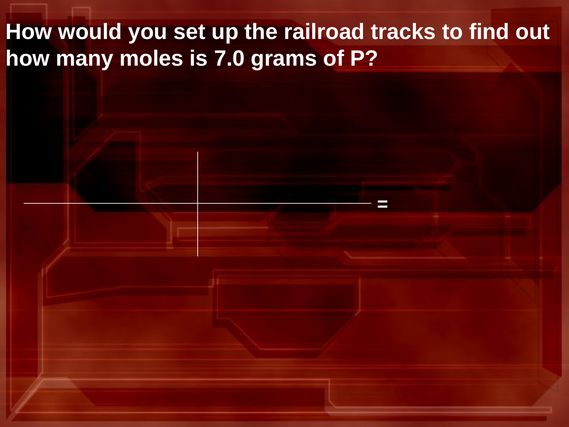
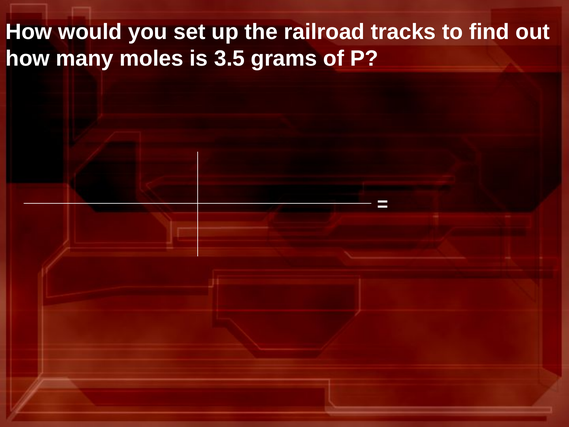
7.0: 7.0 -> 3.5 (229, 58)
